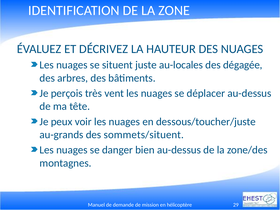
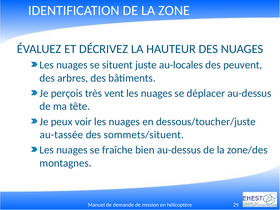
dégagée: dégagée -> peuvent (243, 65)
au-grands: au-grands -> au-tassée (61, 135)
danger: danger -> fraîche (117, 150)
